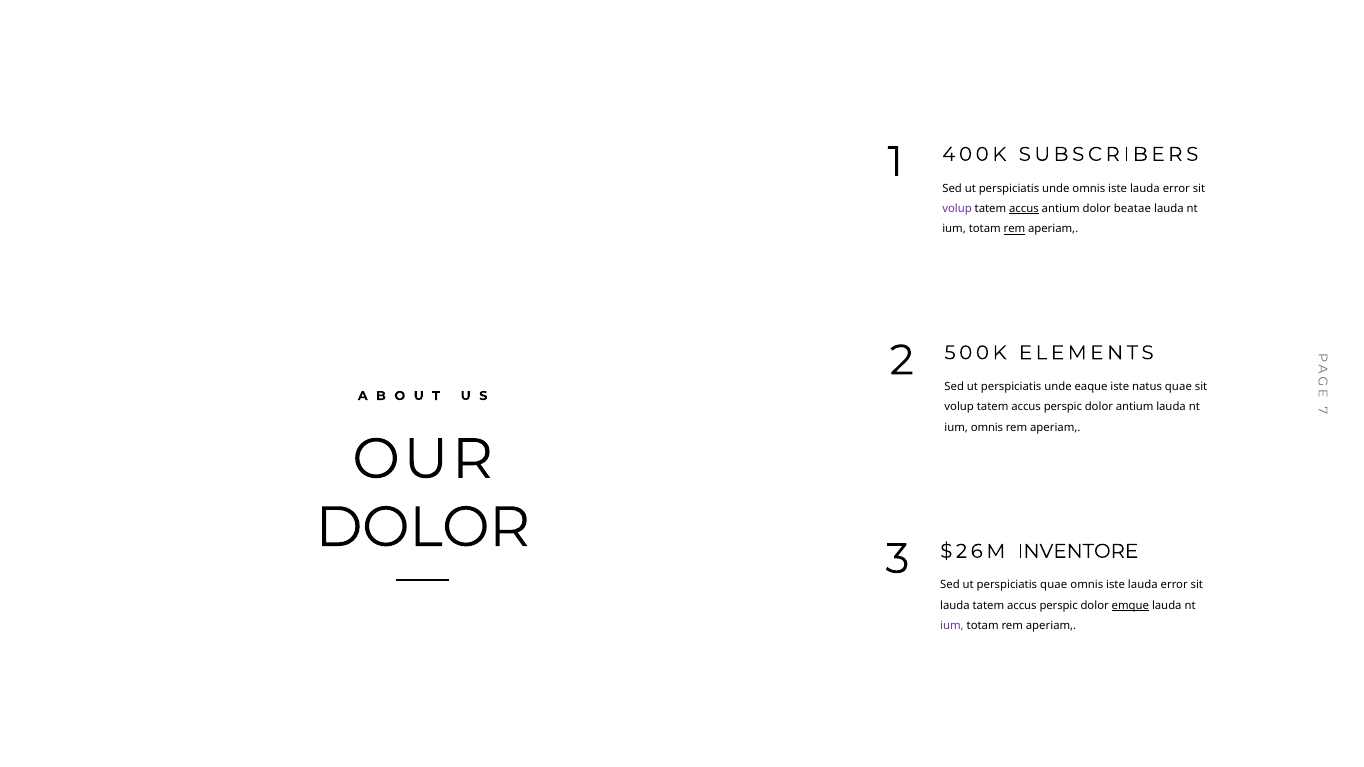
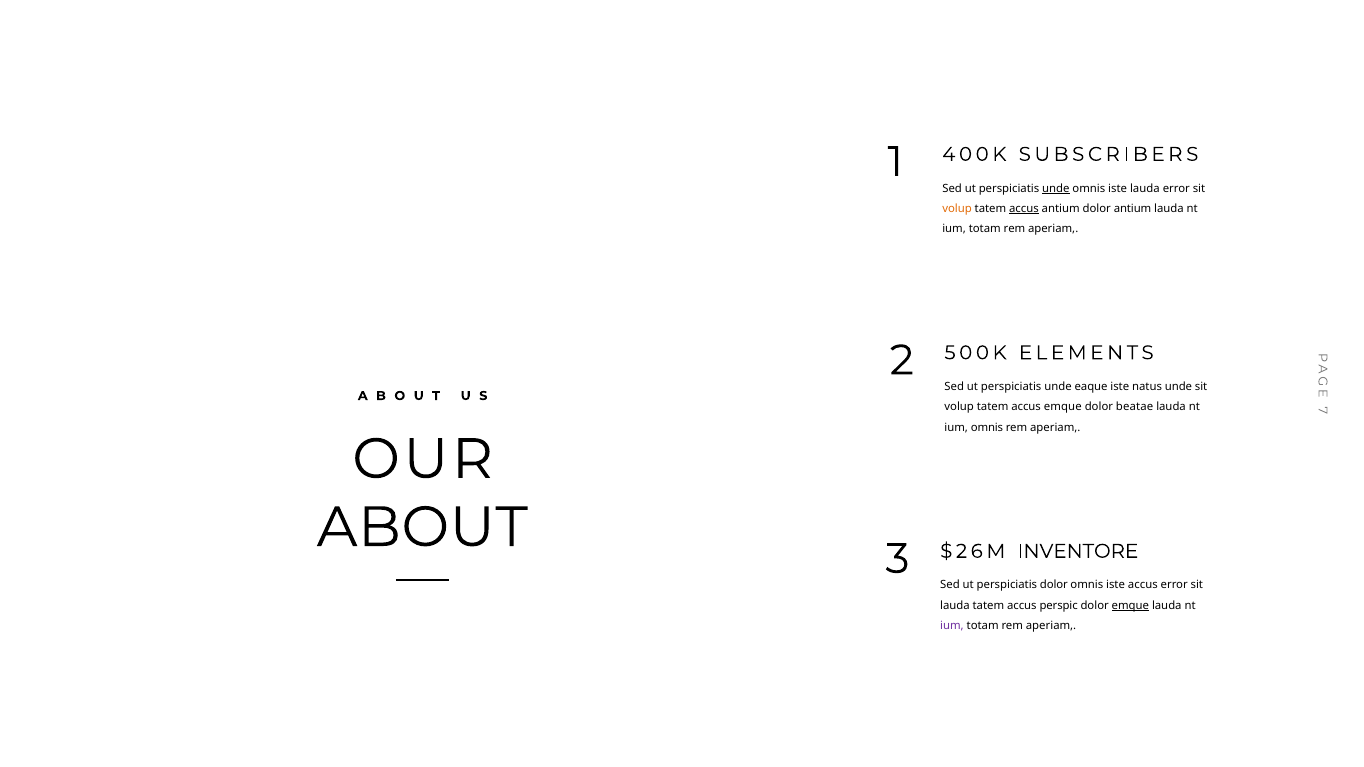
unde underline: none -> present (1056, 188)
volup colour: purple -> orange (957, 209)
dolor beatae: beatae -> antium (1133, 209)
rem underline: present -> none (1014, 229)
natus quae: quae -> unde (1179, 387)
volup tatem accus perspic: perspic -> emque (1063, 407)
dolor antium: antium -> beatae (1135, 407)
DOLOR: DOLOR -> ABOUT (422, 527)
perspiciatis quae: quae -> dolor (1054, 585)
lauda: lauda -> accus (1143, 585)
